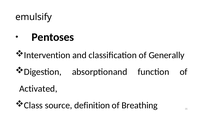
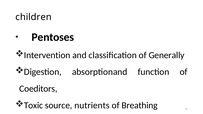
emulsify: emulsify -> children (34, 17)
Activated: Activated -> Coeditors (38, 89)
Class: Class -> Toxic (33, 106)
definition: definition -> nutrients (92, 106)
